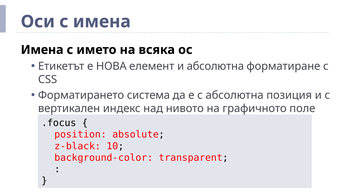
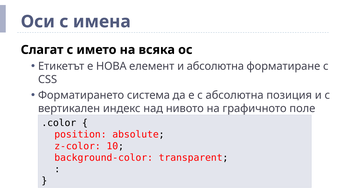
Имена: Имена -> Слагат (42, 50)
.focus: .focus -> .color (59, 123)
z-black: z-black -> z-color (78, 146)
